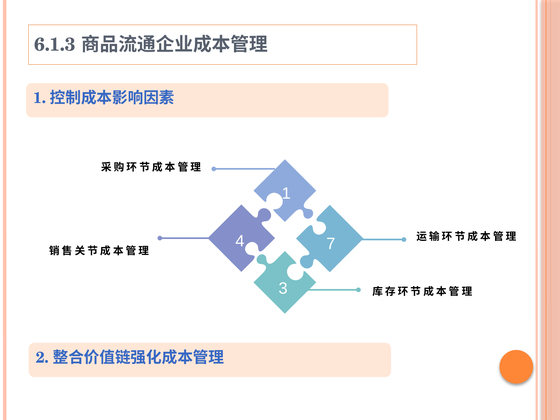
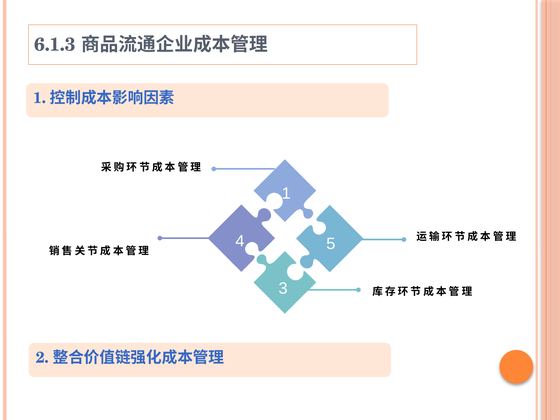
7: 7 -> 5 (331, 244)
